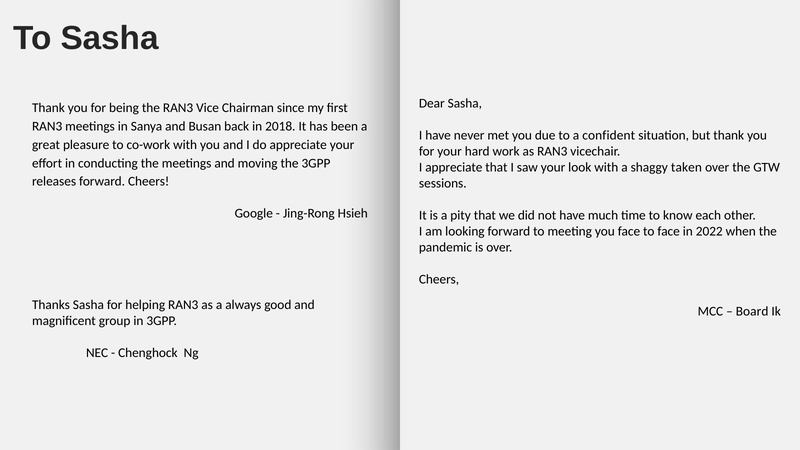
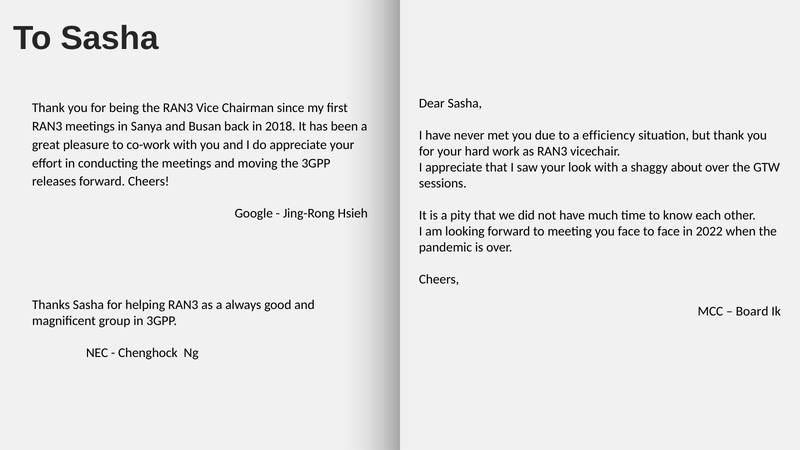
confident: confident -> efficiency (609, 135)
taken: taken -> about (687, 167)
